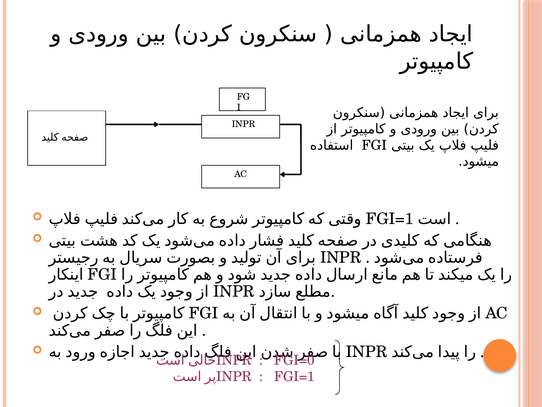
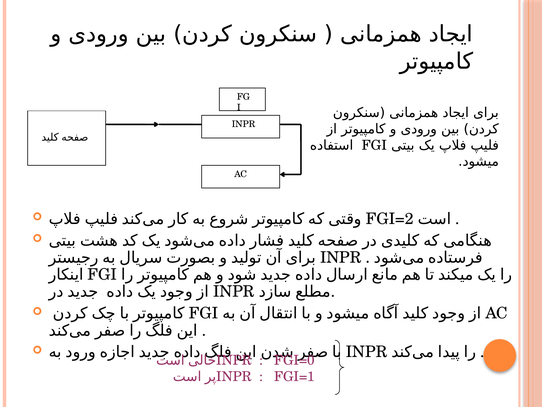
FGI=1: FGI=1 -> FGI=2 (390, 219)
